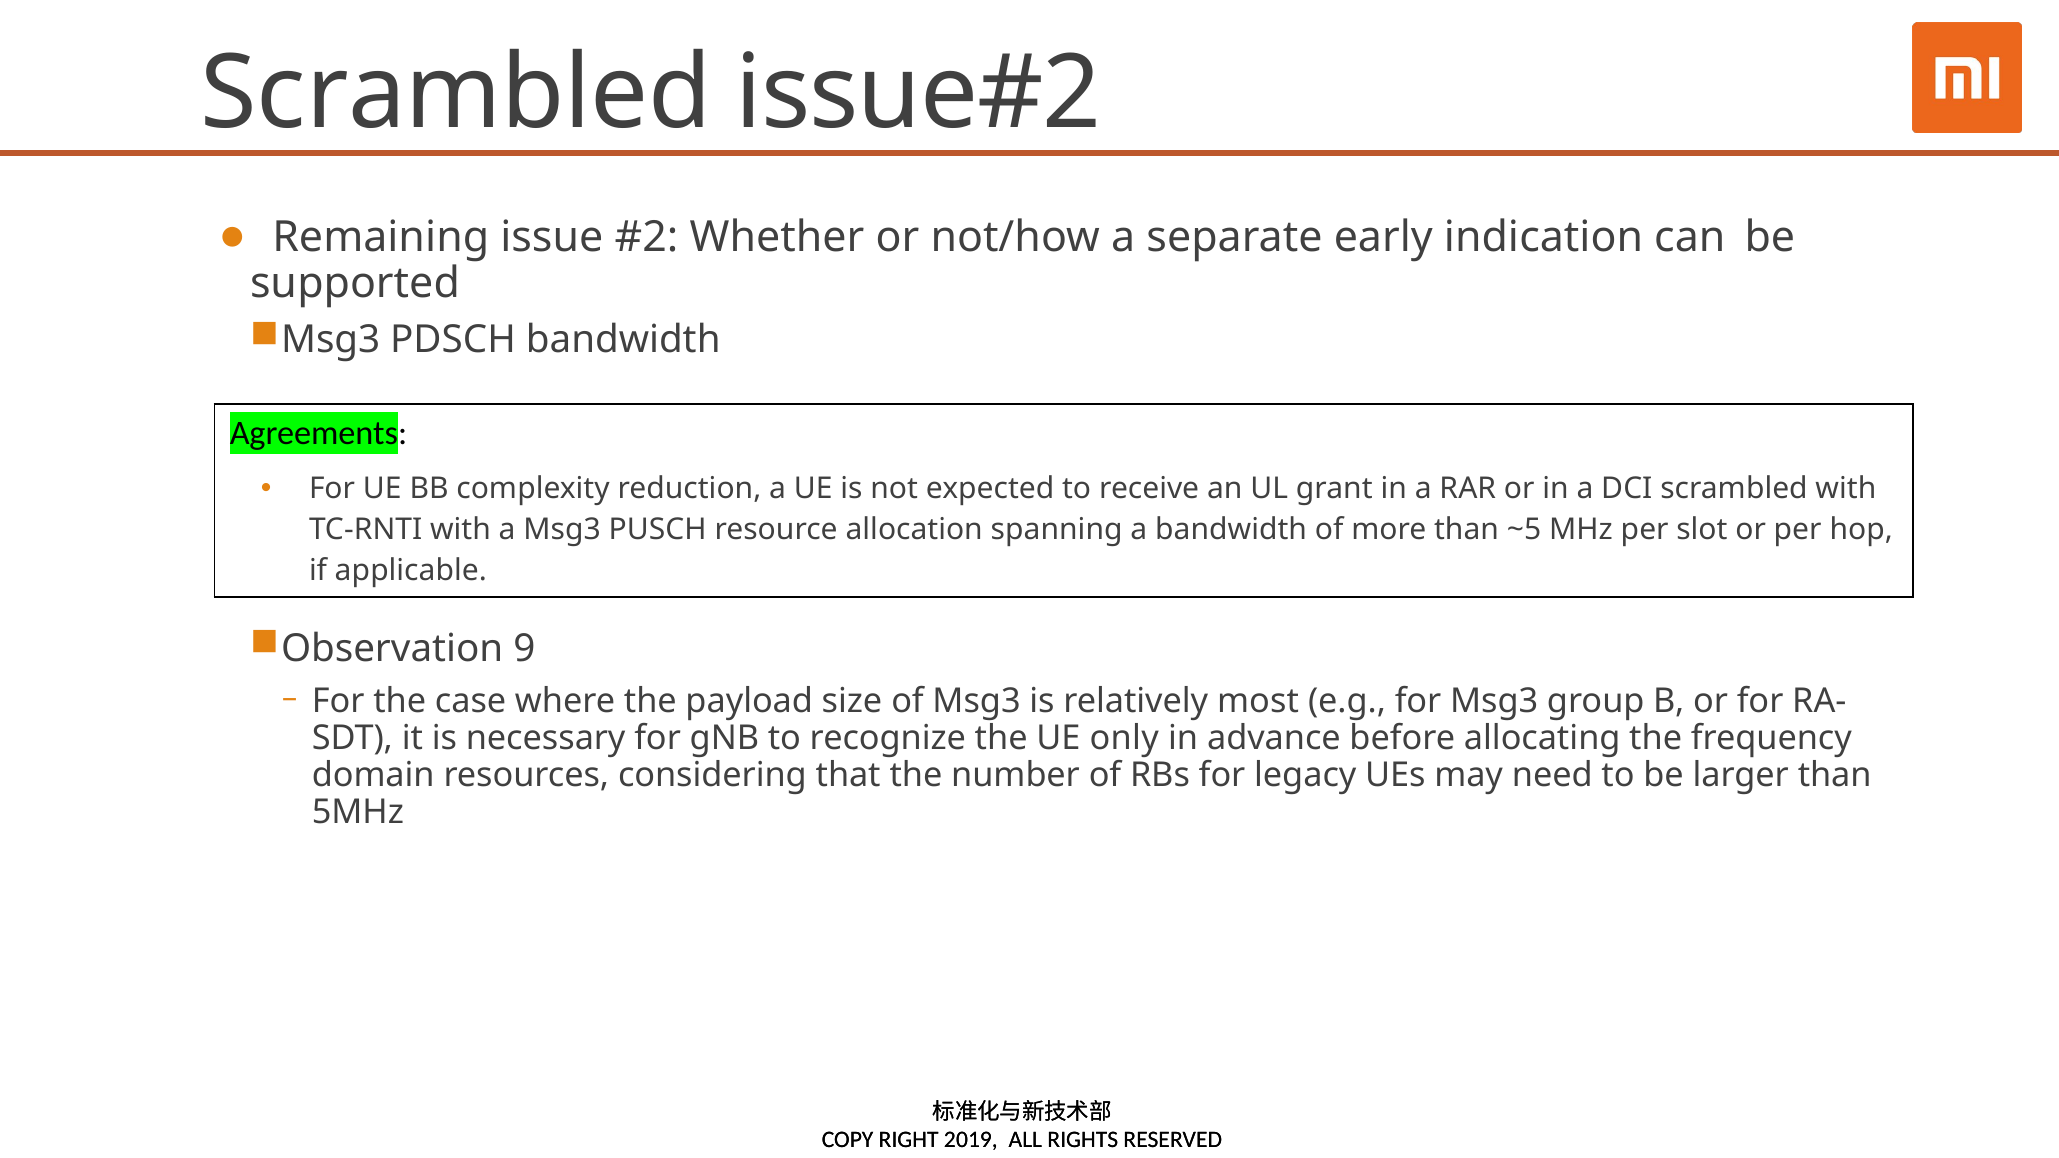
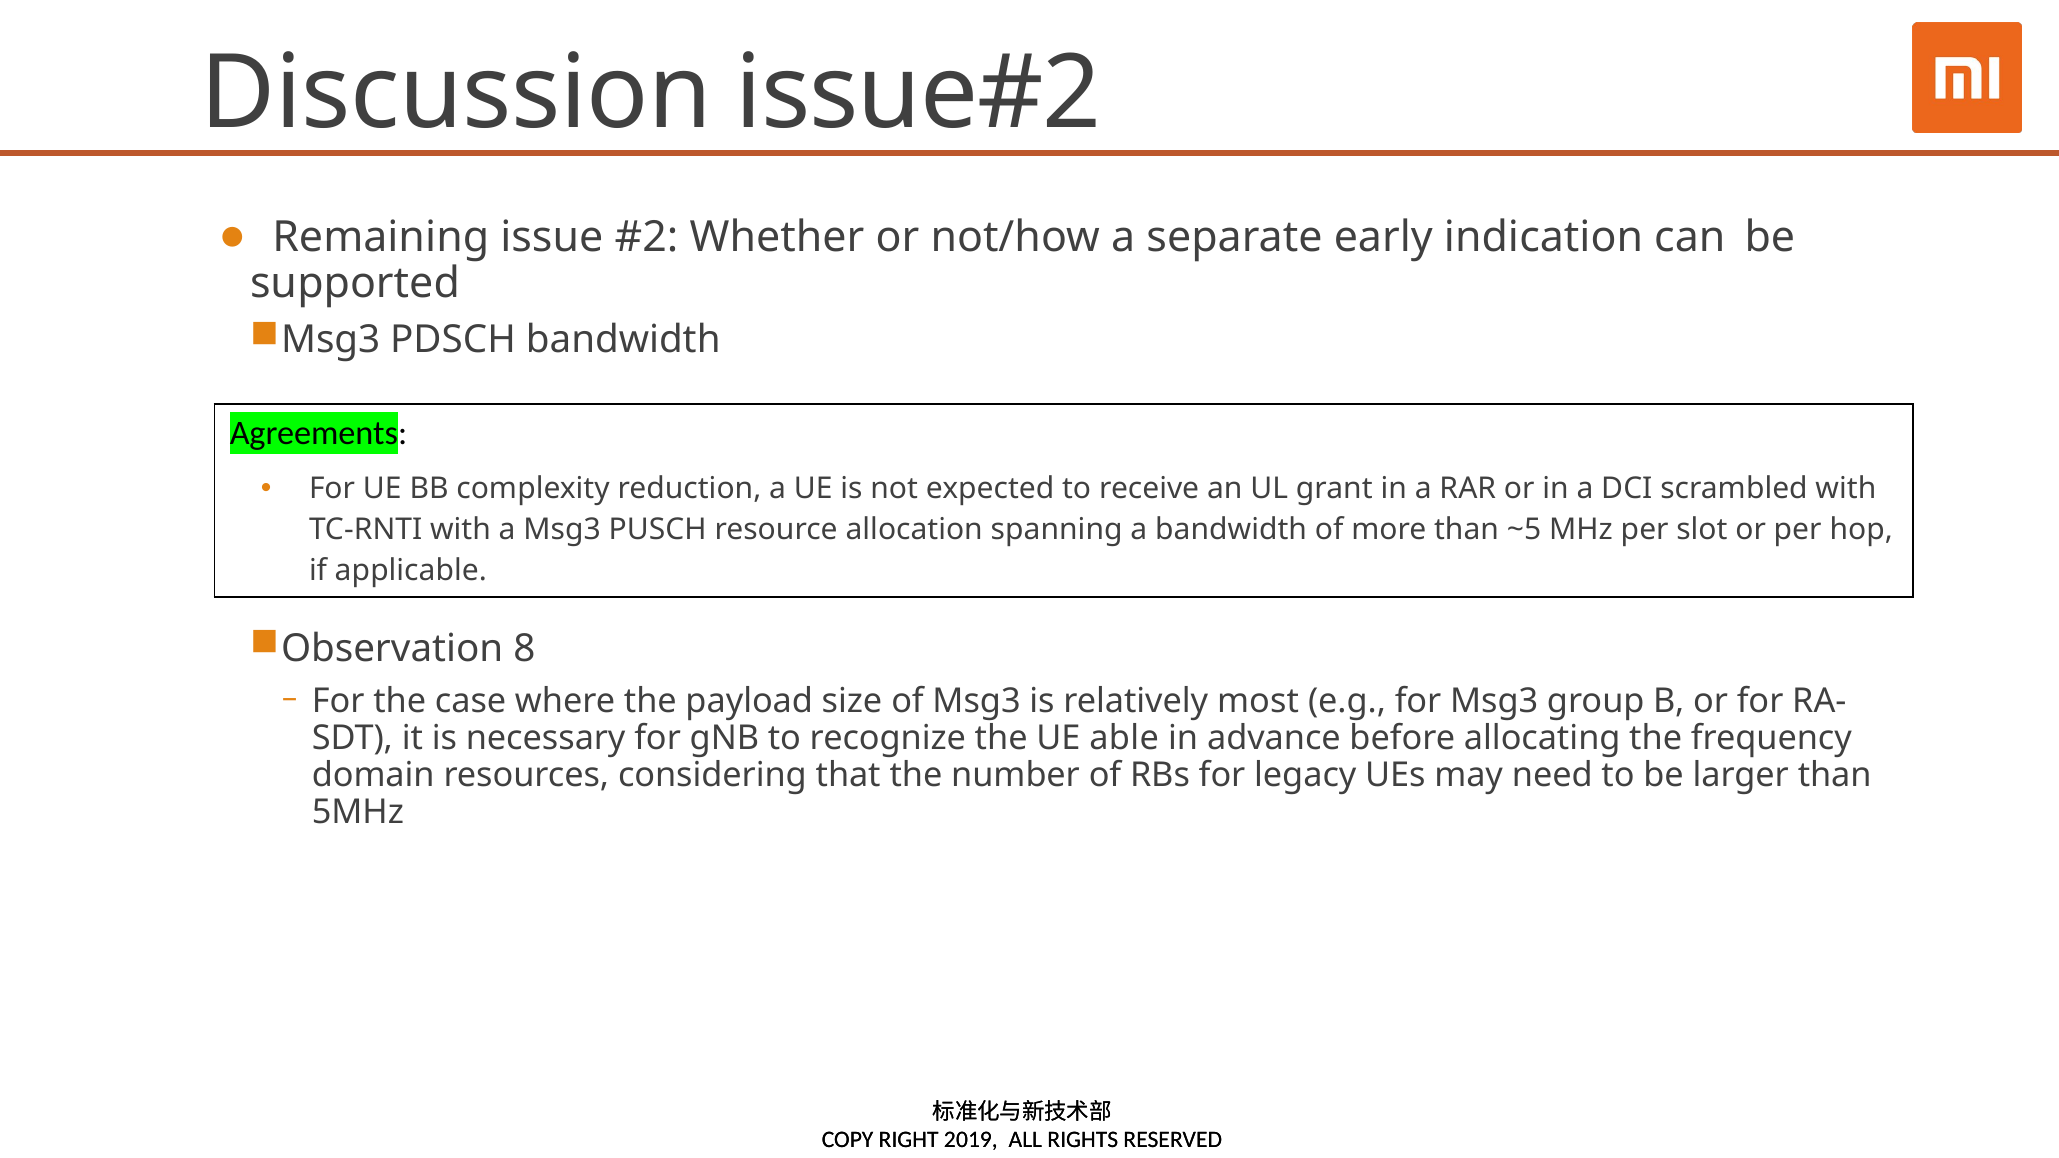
Scrambled: Scrambled -> Discussion (456, 93)
9: 9 -> 8 (524, 649)
only: only -> able (1124, 738)
